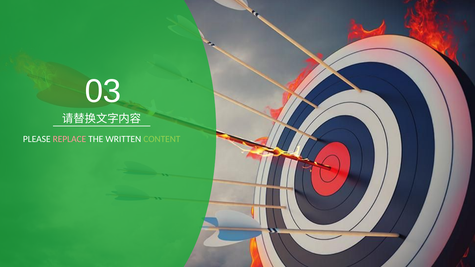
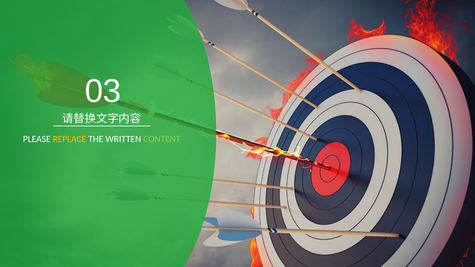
REPLACE colour: pink -> yellow (69, 139)
